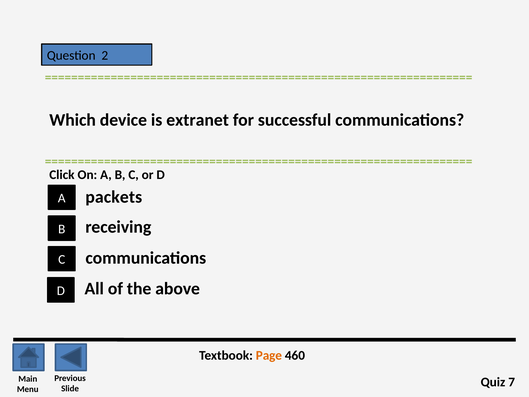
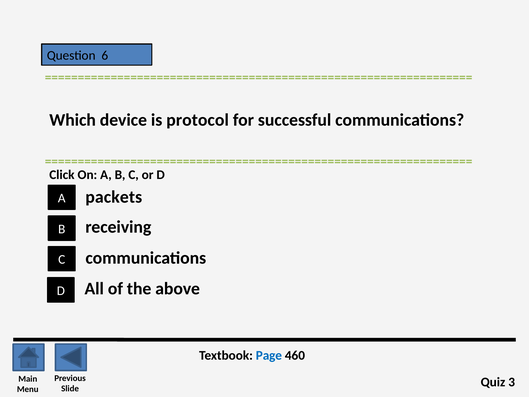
2: 2 -> 6 (105, 56)
extranet: extranet -> protocol (198, 120)
Page colour: orange -> blue (269, 355)
7: 7 -> 3 (512, 382)
